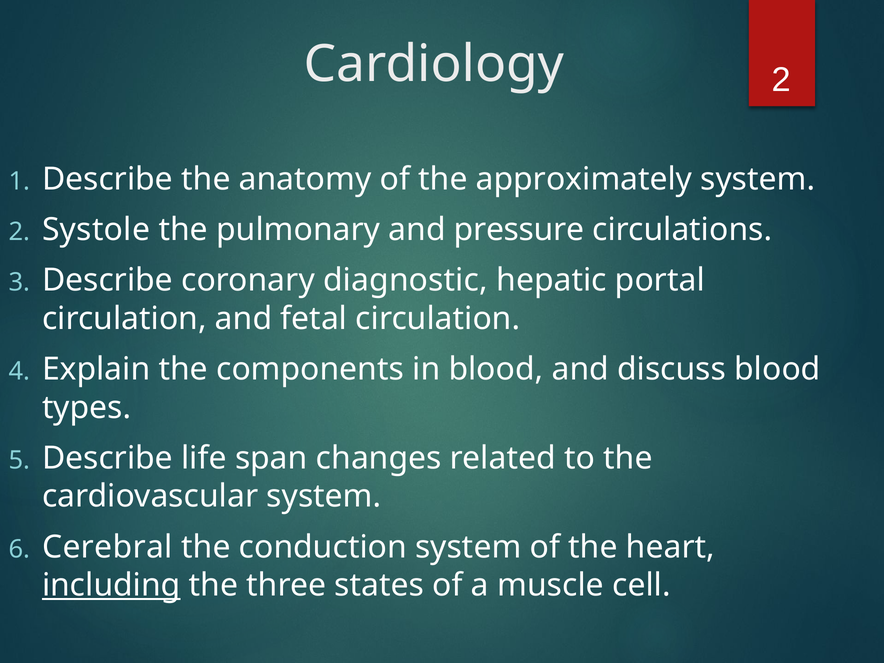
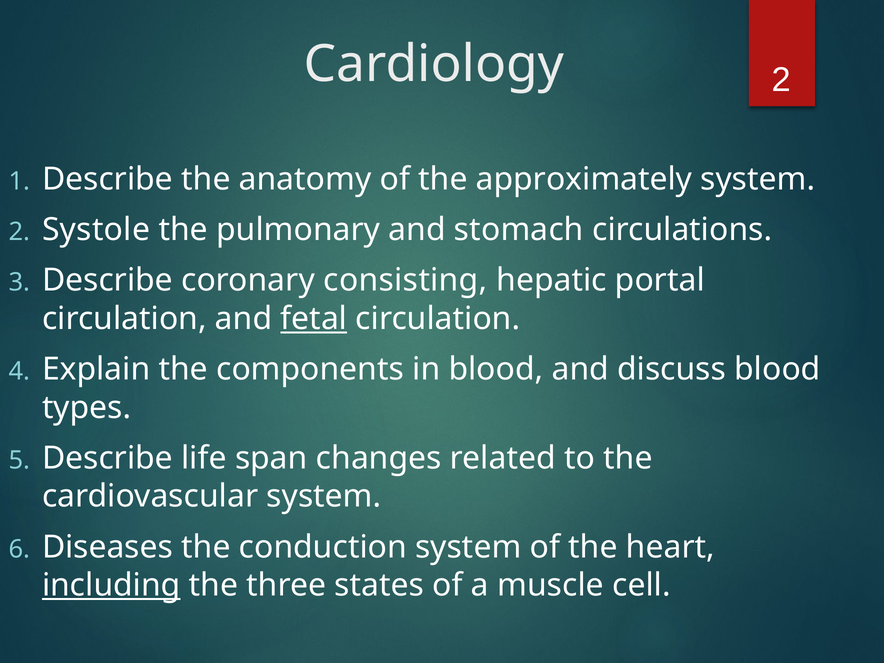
pressure: pressure -> stomach (519, 230)
diagnostic: diagnostic -> consisting (405, 280)
fetal underline: none -> present (314, 319)
Cerebral: Cerebral -> Diseases (107, 547)
